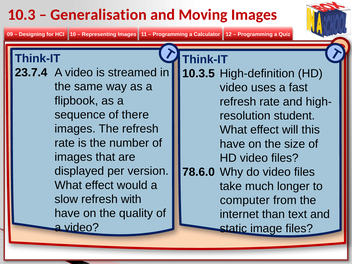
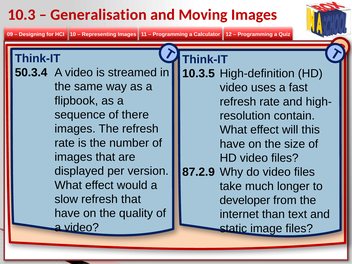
23.7.4: 23.7.4 -> 50.3.4 (31, 72)
student: student -> contain (294, 116)
78.6.0: 78.6.0 -> 87.2.9 (199, 172)
refresh with: with -> that (131, 199)
computer: computer -> developer (245, 200)
